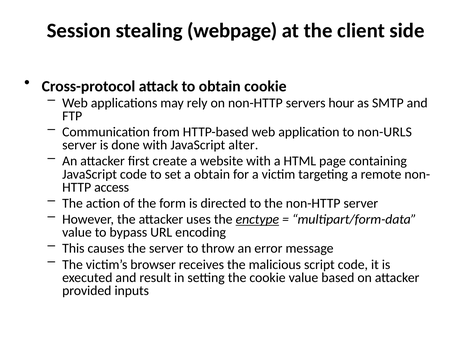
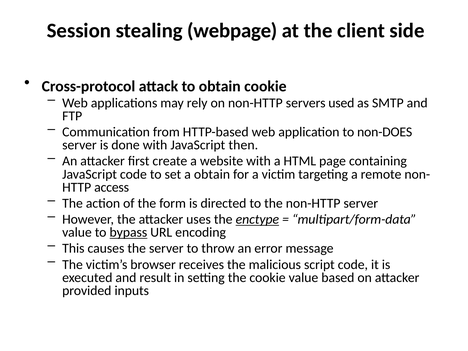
hour: hour -> used (341, 103)
non-URLS: non-URLS -> non-DOES (385, 132)
alter: alter -> then (243, 145)
bypass underline: none -> present (128, 232)
